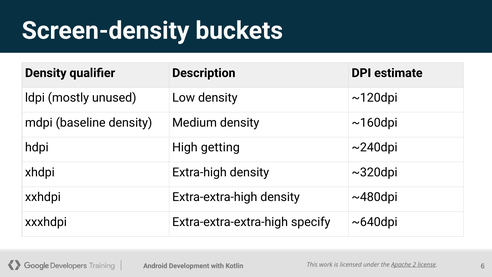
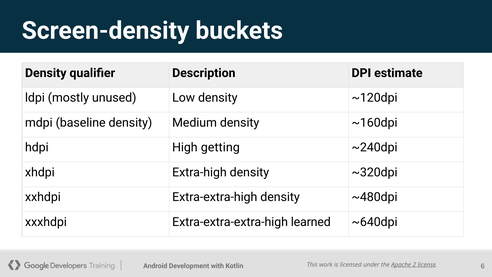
specify: specify -> learned (311, 222)
